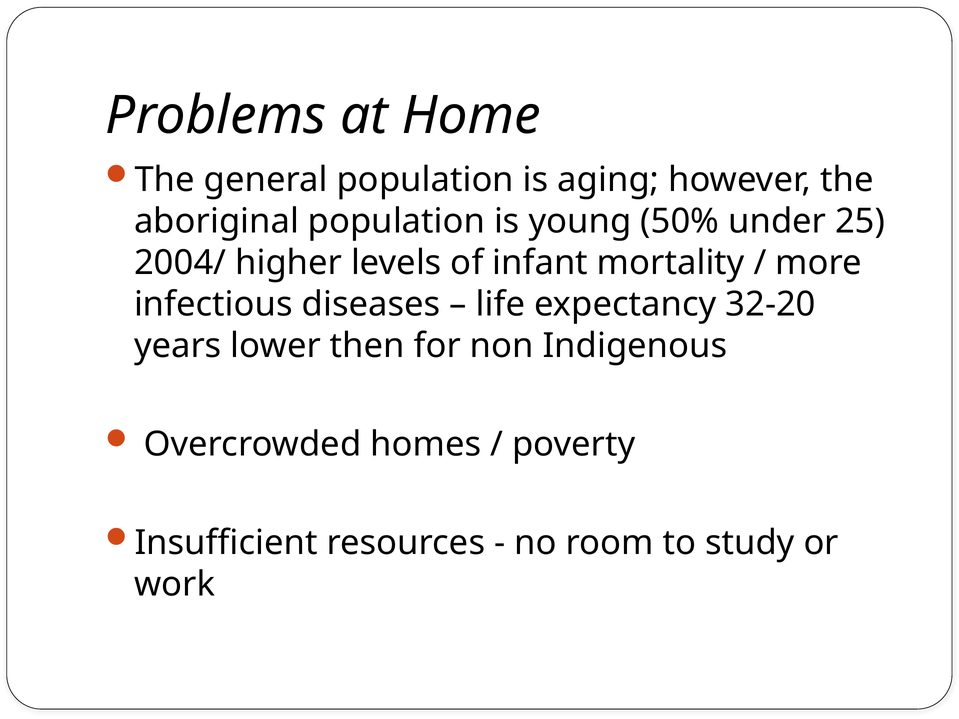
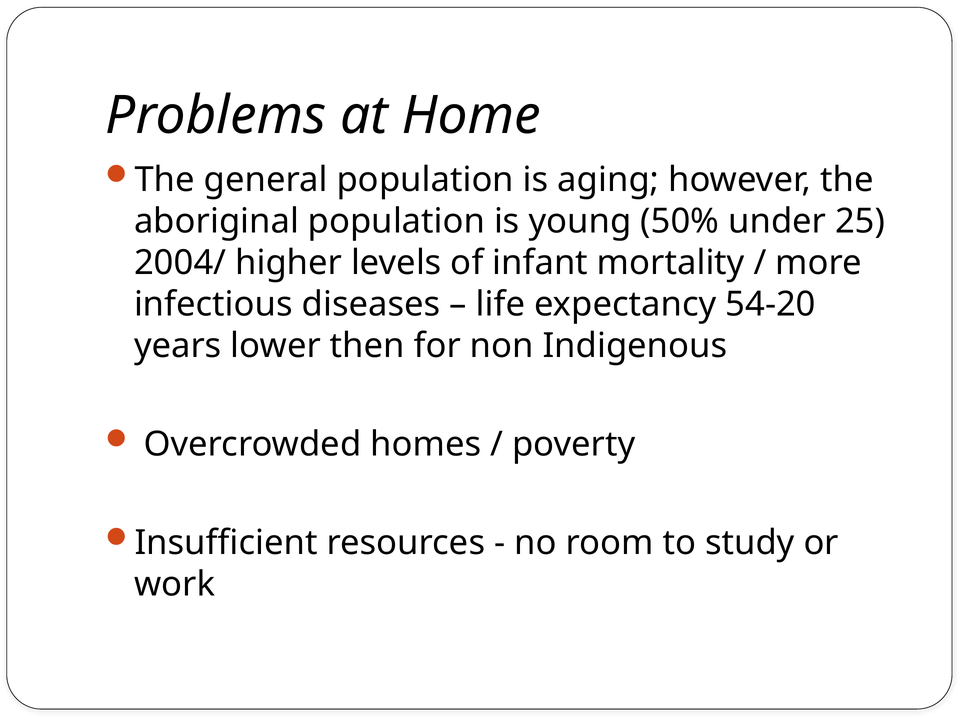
32-20: 32-20 -> 54-20 (771, 304)
